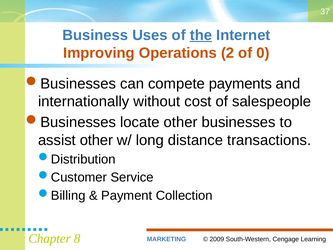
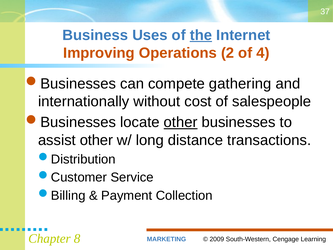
0: 0 -> 4 (263, 53)
payments: payments -> gathering (240, 84)
other underline: none -> present (181, 122)
